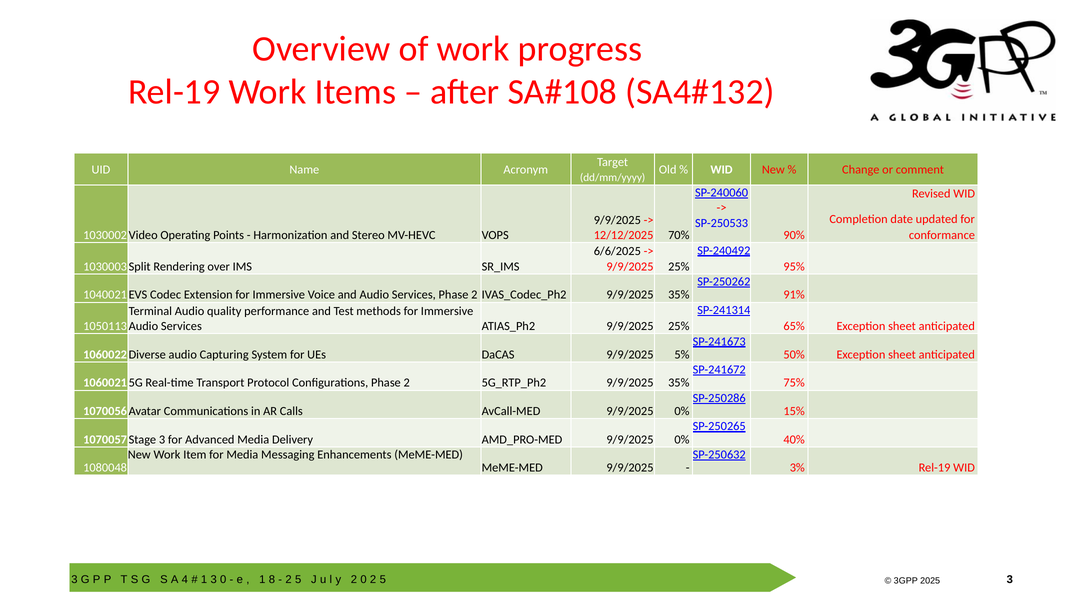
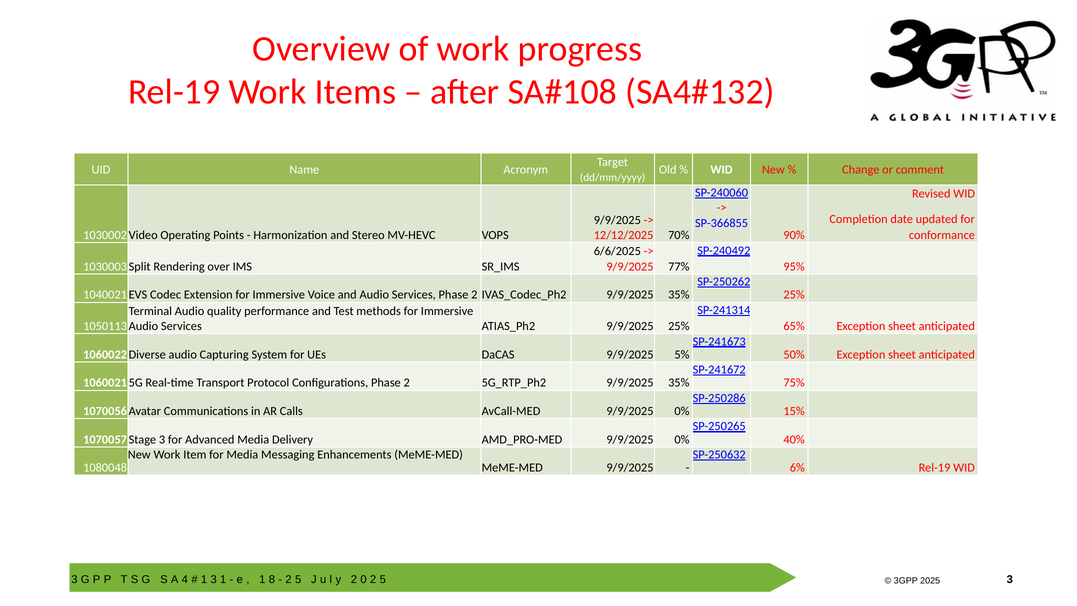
SP-250533: SP-250533 -> SP-366855 (722, 223)
25%: 25% -> 77% (679, 266)
91%: 91% -> 25% (794, 295)
3%: 3% -> 6% (797, 468)
3 0: 0 -> 1 (223, 579)
